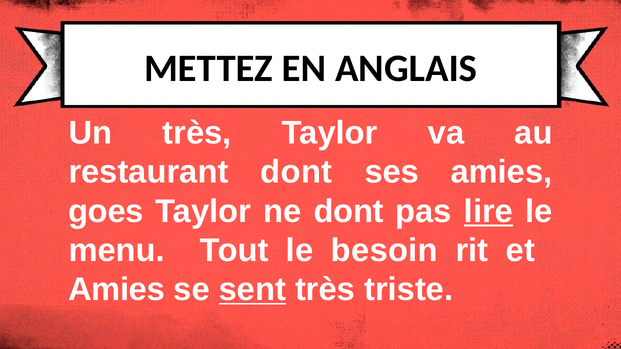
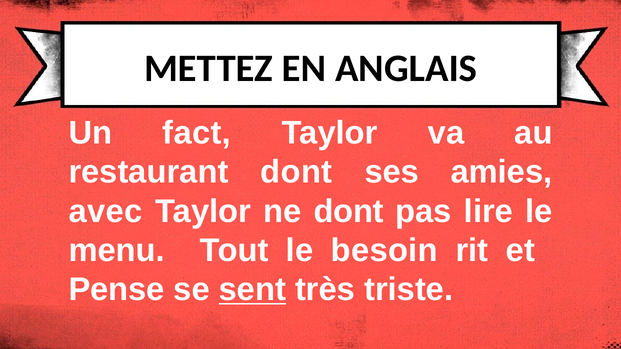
Un très: très -> fact (197, 133)
goes: goes -> avec (106, 211)
lire underline: present -> none (488, 211)
Amies: Amies -> Pense (116, 290)
